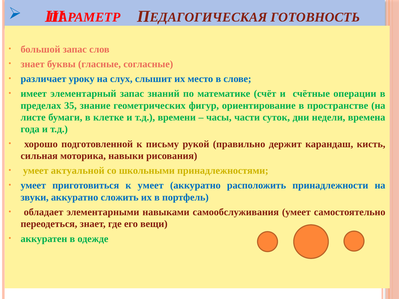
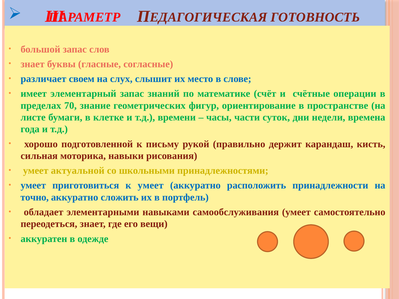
уроку: уроку -> своем (82, 79)
35: 35 -> 70 (70, 106)
звуки: звуки -> точно (35, 197)
